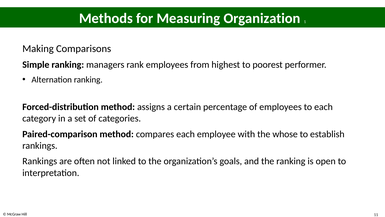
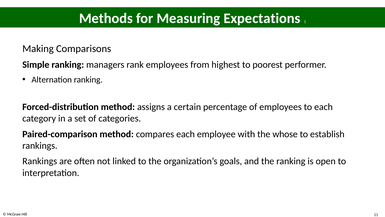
Organization: Organization -> Expectations (262, 18)
